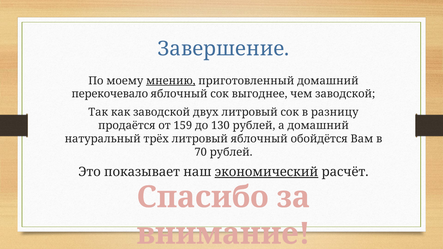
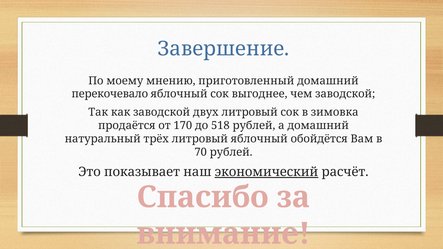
мнению underline: present -> none (171, 81)
разницу: разницу -> зимовка (335, 112)
159: 159 -> 170 (183, 126)
130: 130 -> 518 (220, 126)
